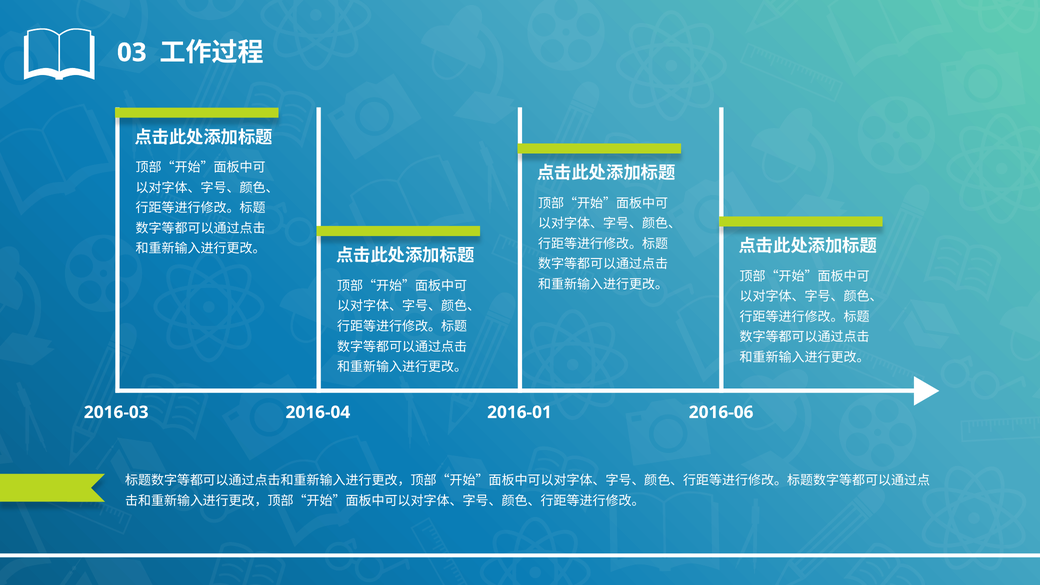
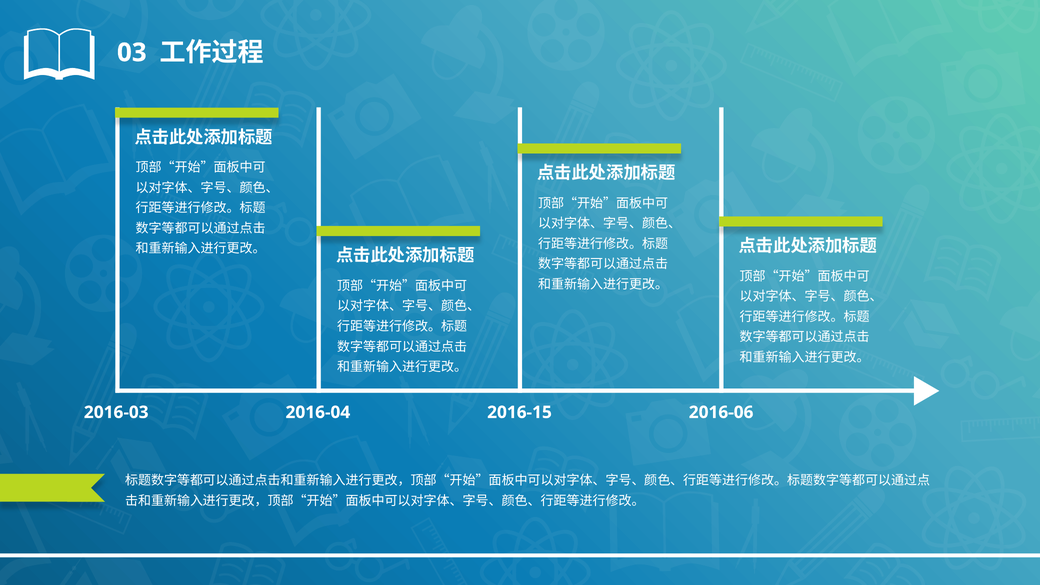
2016-01: 2016-01 -> 2016-15 (519, 412)
